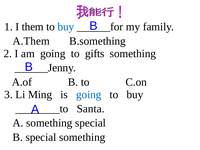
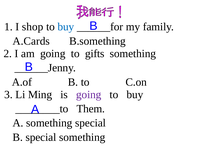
them: them -> shop (33, 27)
A.Them: A.Them -> A.Cards (31, 41)
going colour: blue -> purple (89, 95)
Santa: Santa -> Them (91, 109)
